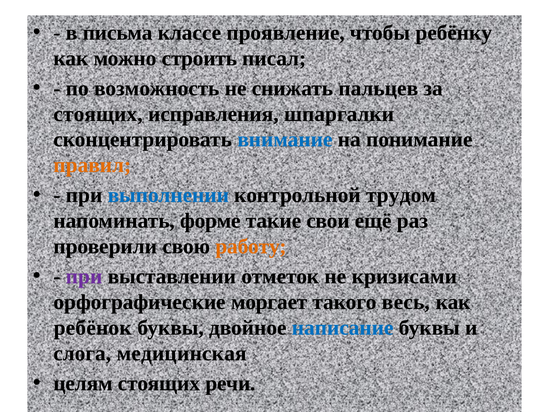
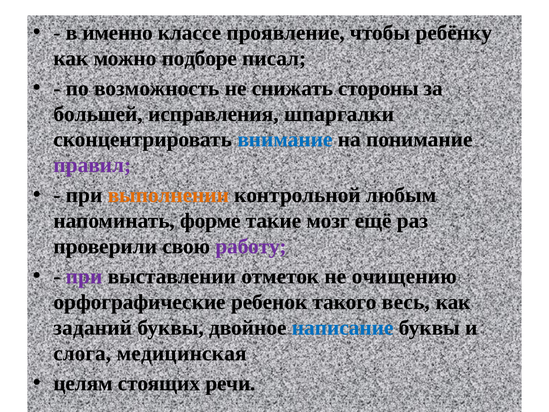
письма: письма -> именно (118, 33)
строить: строить -> подборе (199, 58)
пальцев: пальцев -> стороны (379, 88)
стоящих: стоящих -> большей (98, 114)
правил colour: orange -> purple (92, 165)
выполнении colour: blue -> orange (168, 195)
трудом: трудом -> любым (401, 195)
свои: свои -> мозг (328, 221)
работу colour: orange -> purple (251, 246)
кризисами: кризисами -> очищению (404, 276)
моргает: моргает -> ребенок (269, 302)
ребёнок: ребёнок -> заданий (93, 328)
